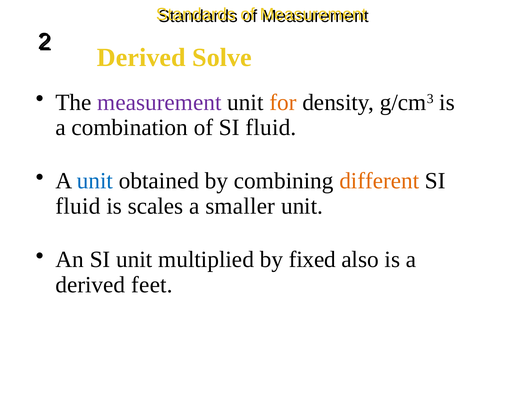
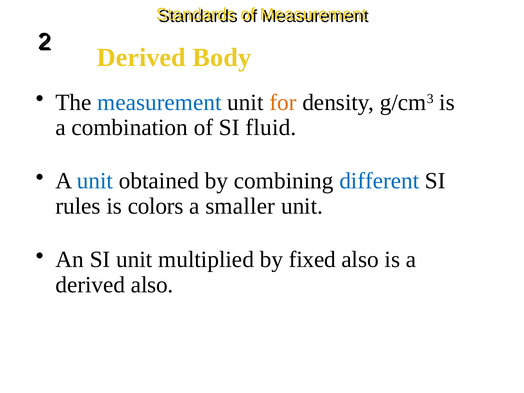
Solve: Solve -> Body (222, 58)
measurement colour: purple -> blue (159, 102)
different colour: orange -> blue (379, 181)
fluid: fluid -> rules (78, 206)
scales: scales -> colors (156, 206)
derived feet: feet -> also (152, 285)
